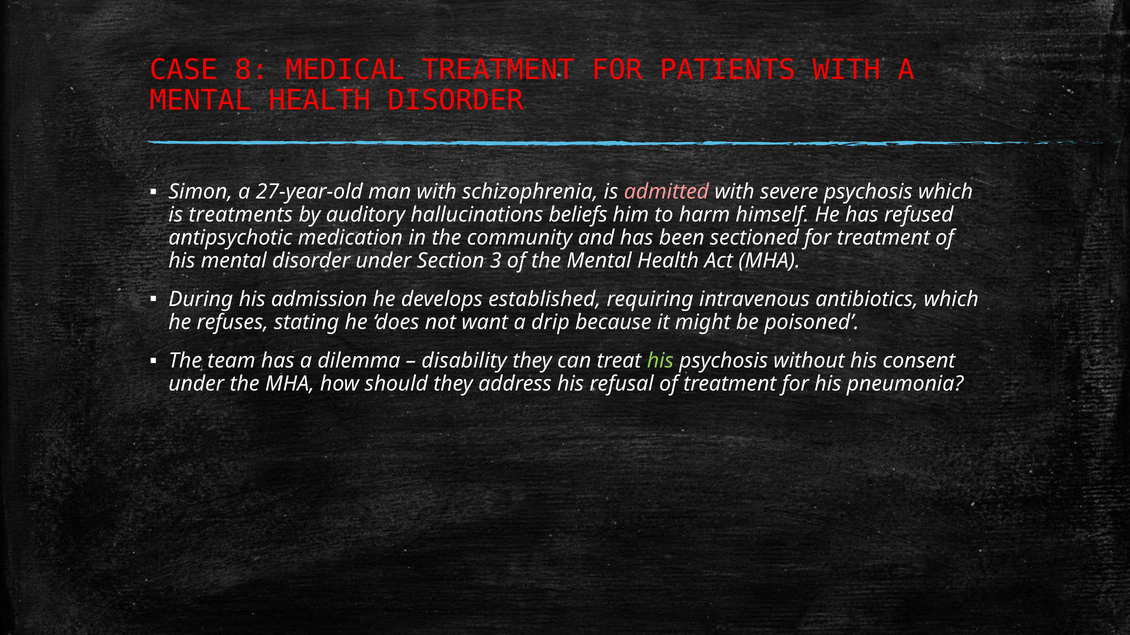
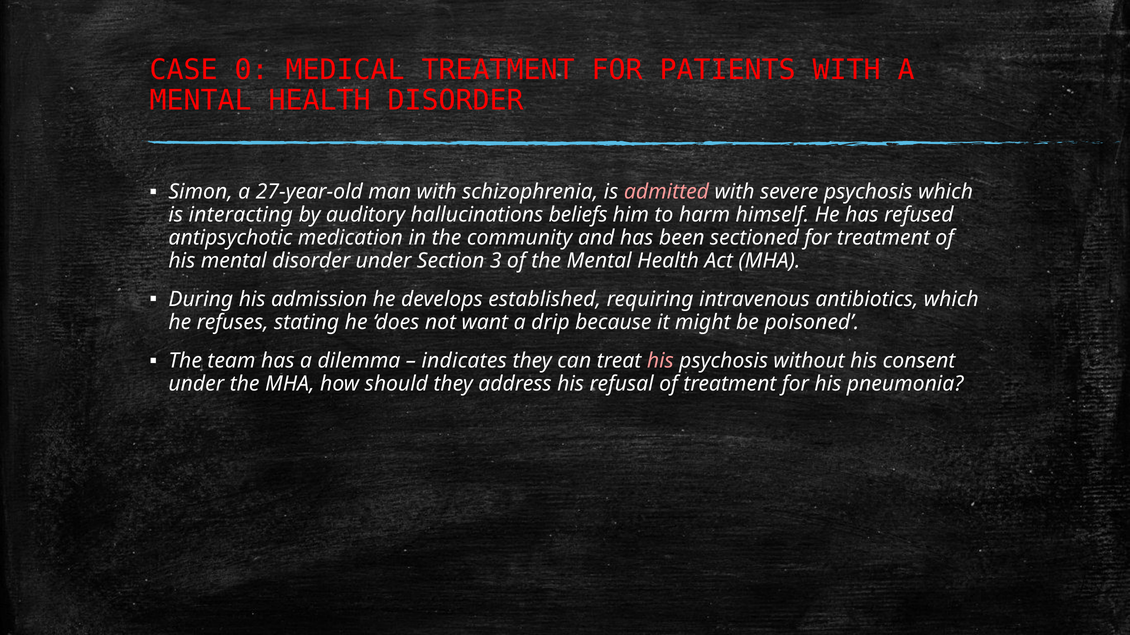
8: 8 -> 0 (252, 70)
treatments: treatments -> interacting (241, 215)
disability: disability -> indicates (464, 361)
his colour: light green -> pink (660, 361)
